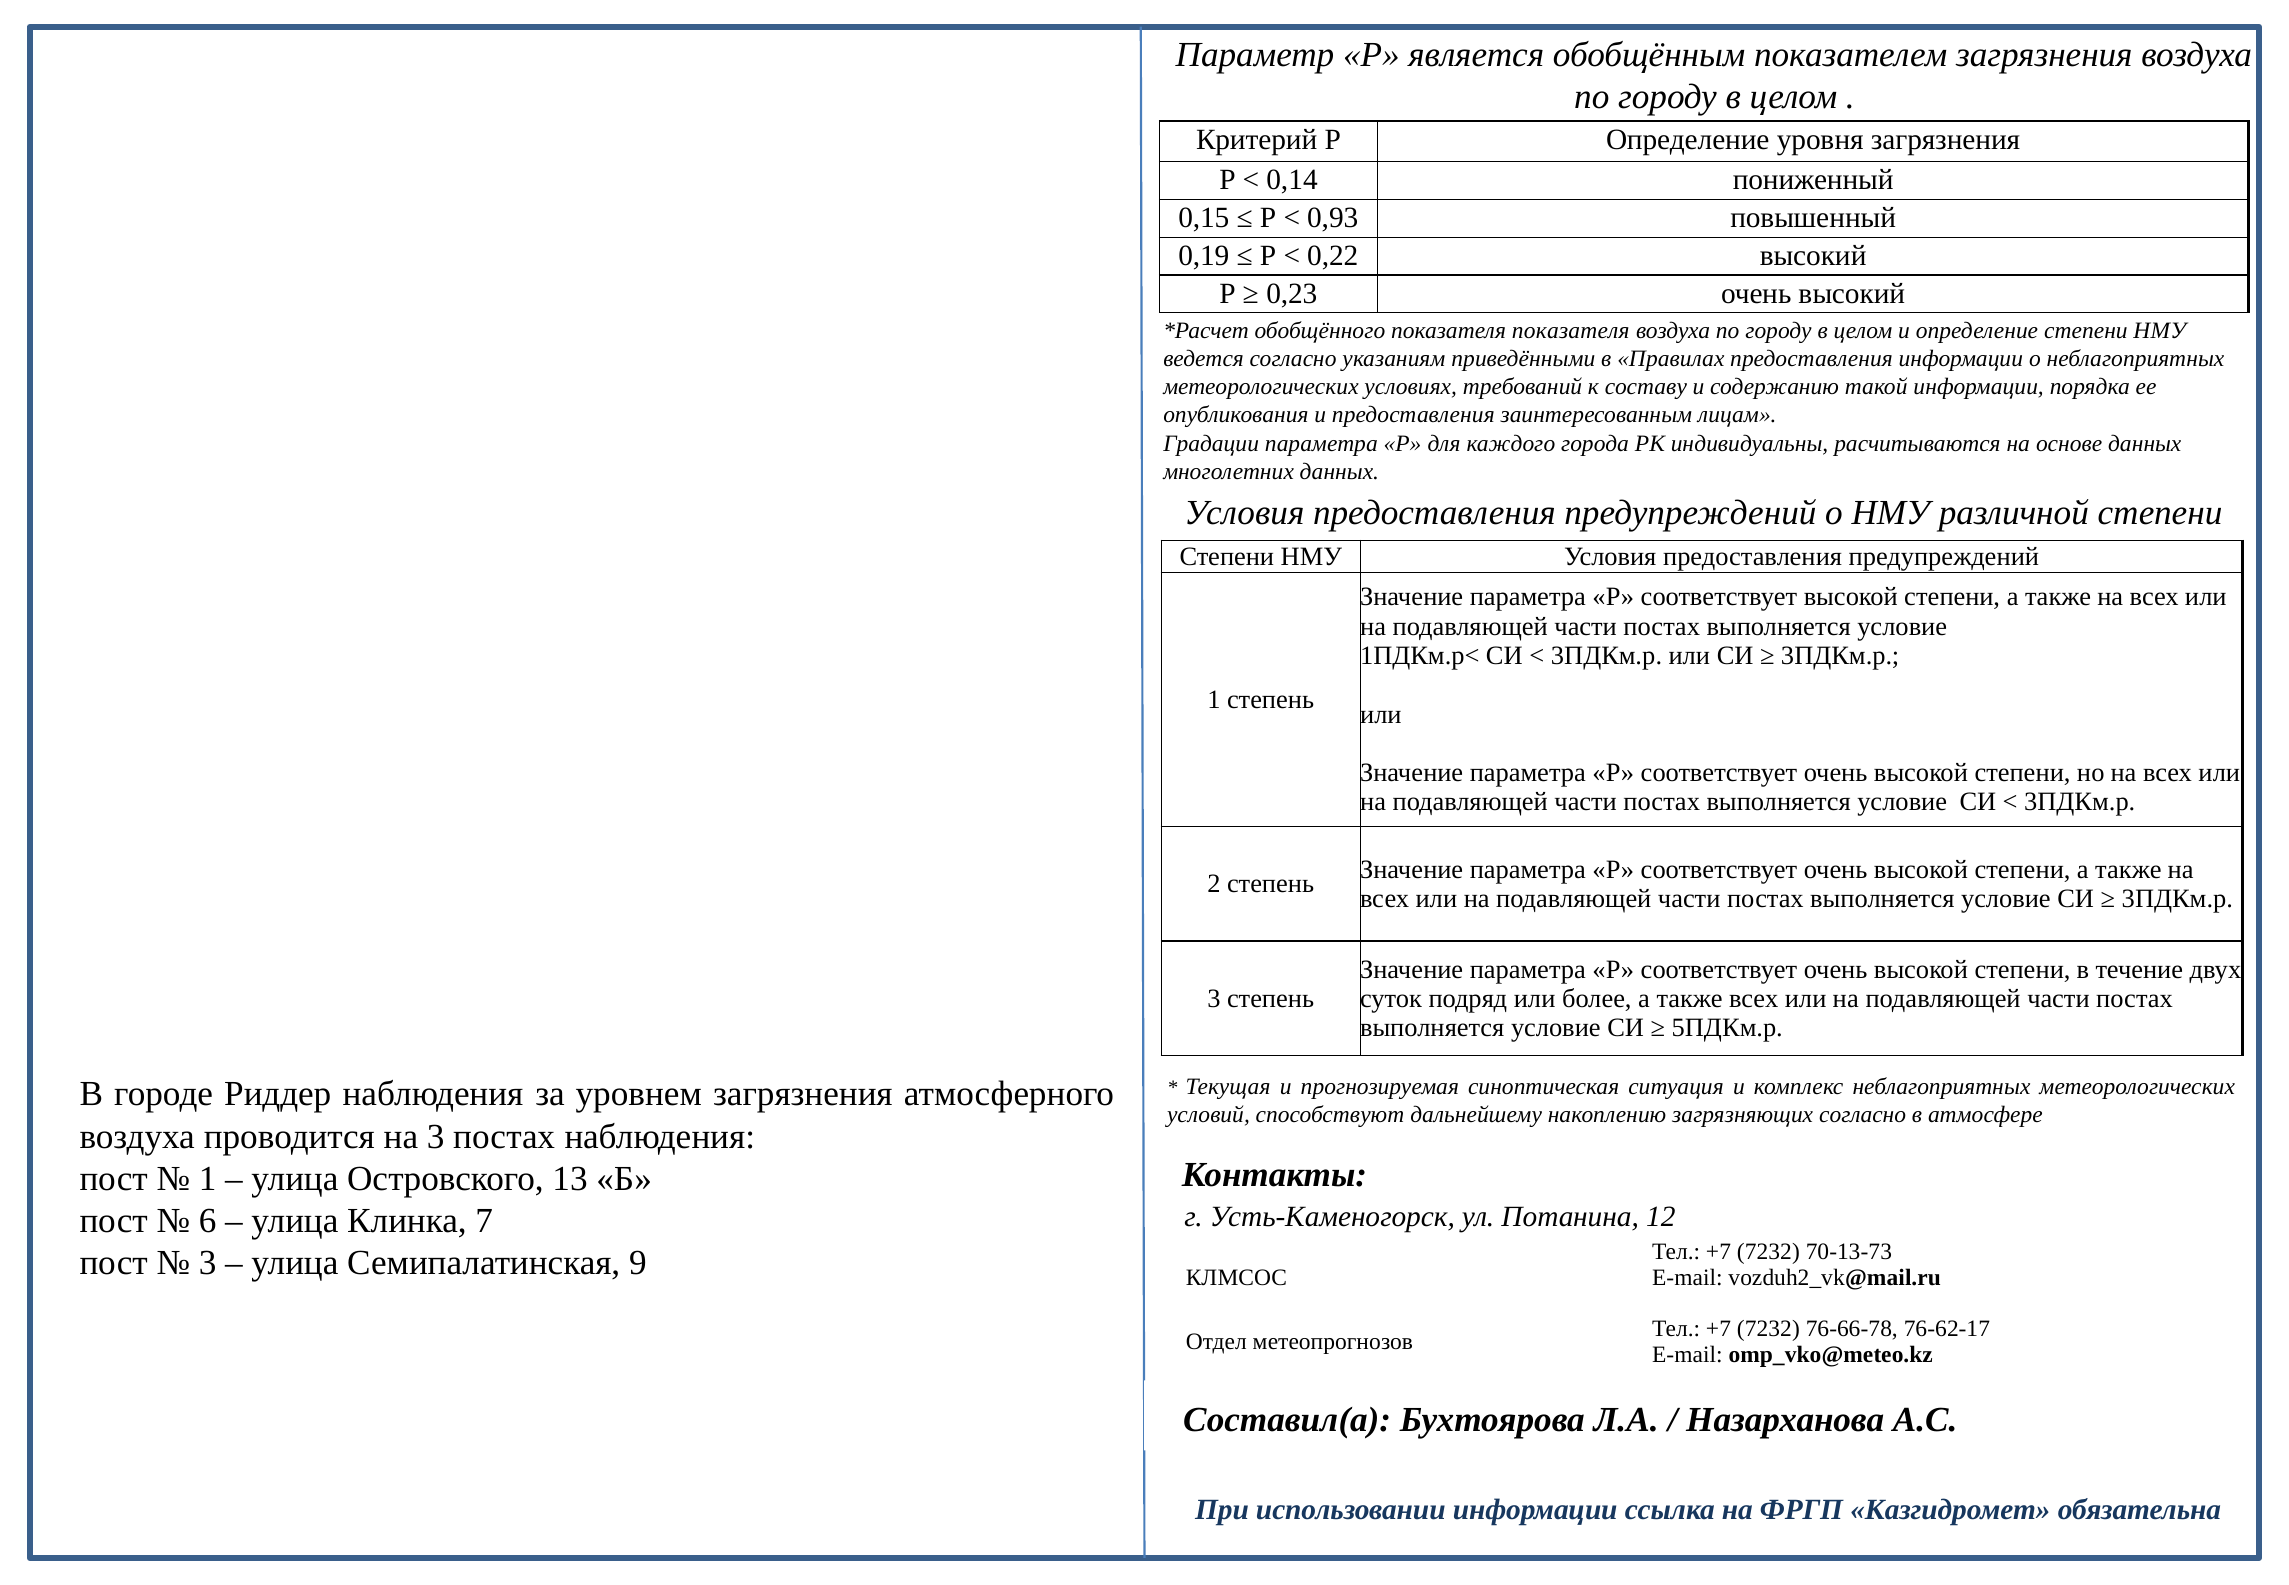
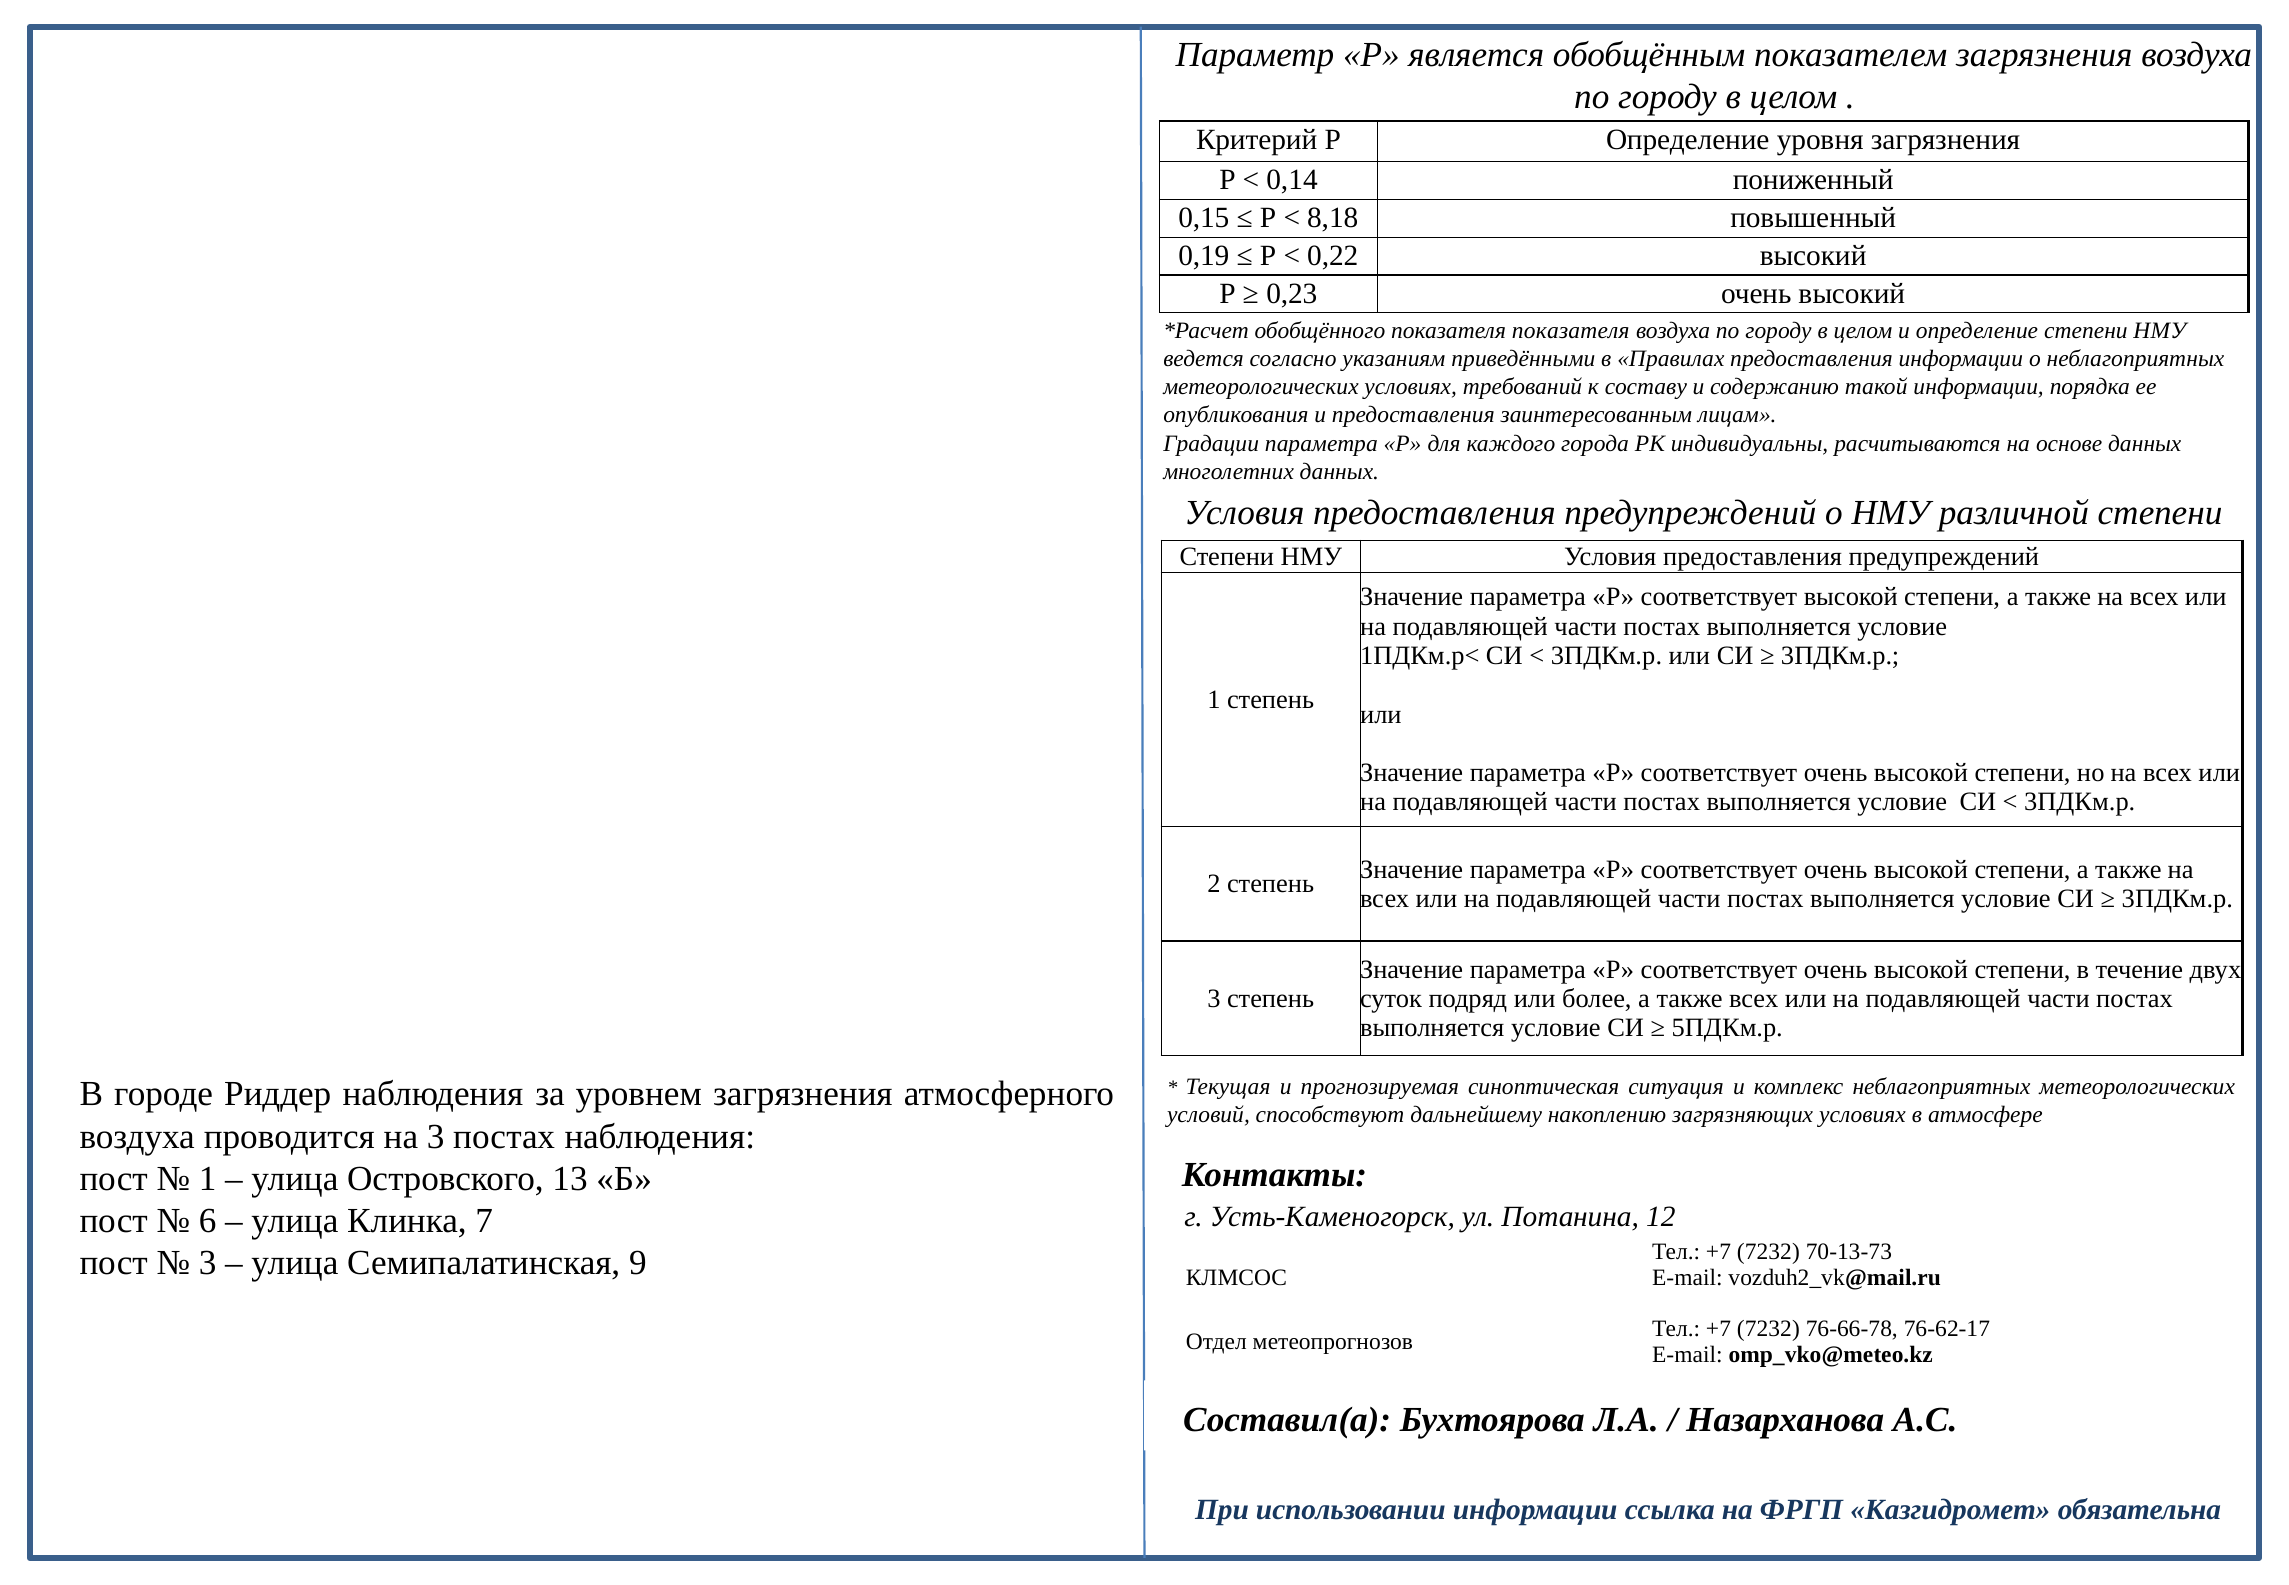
0,93: 0,93 -> 8,18 (1333, 218)
загрязняющих согласно: согласно -> условиях (1863, 1115)
